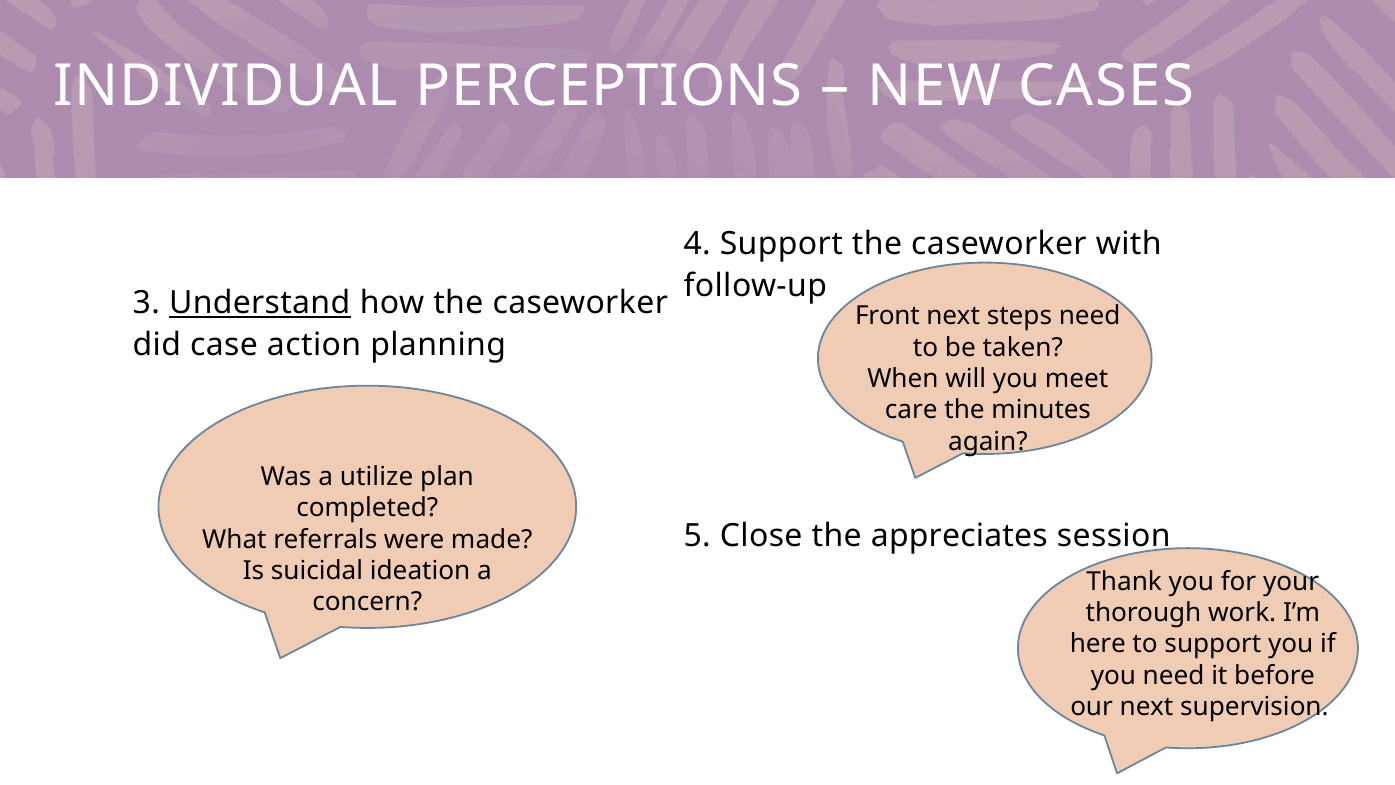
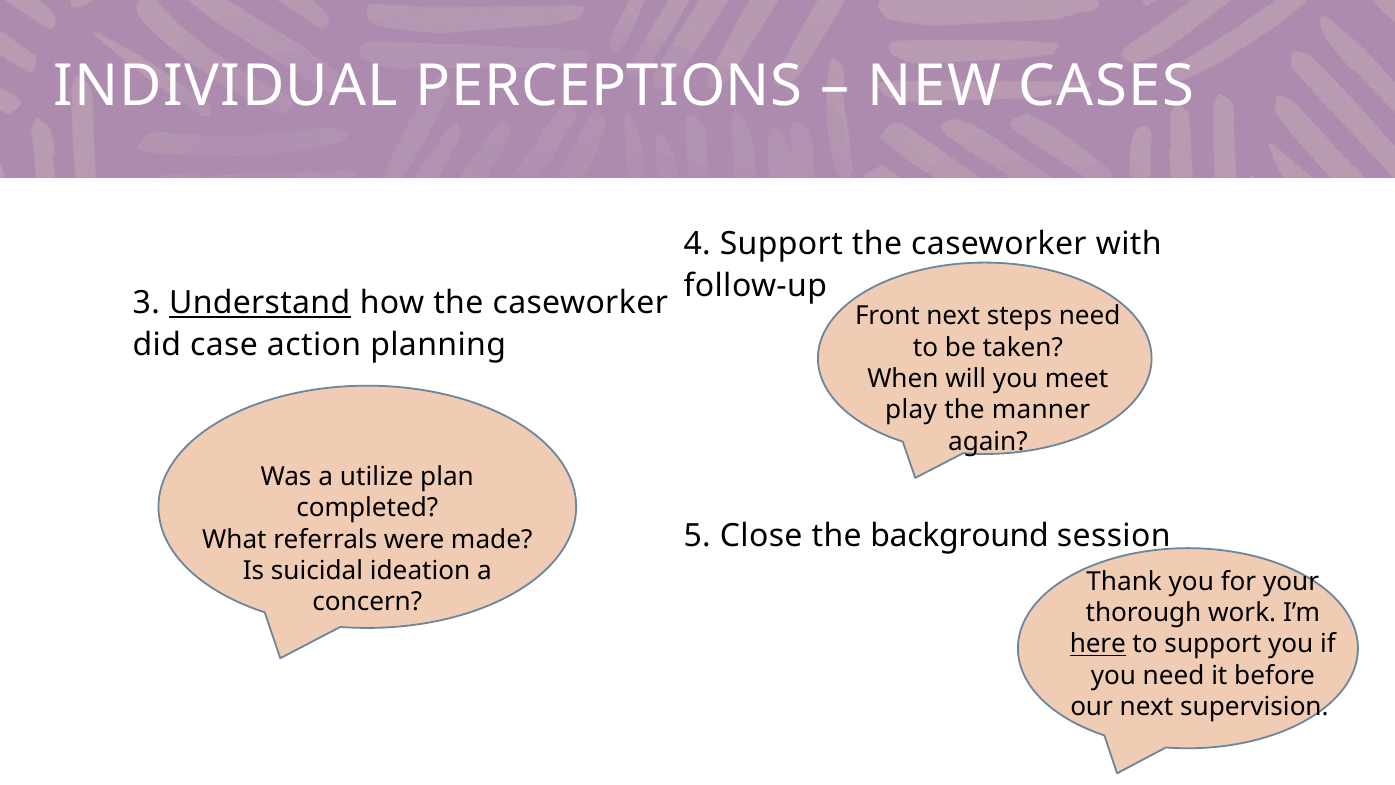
care: care -> play (911, 410)
minutes: minutes -> manner (1041, 410)
appreciates: appreciates -> background (960, 536)
here underline: none -> present (1098, 644)
